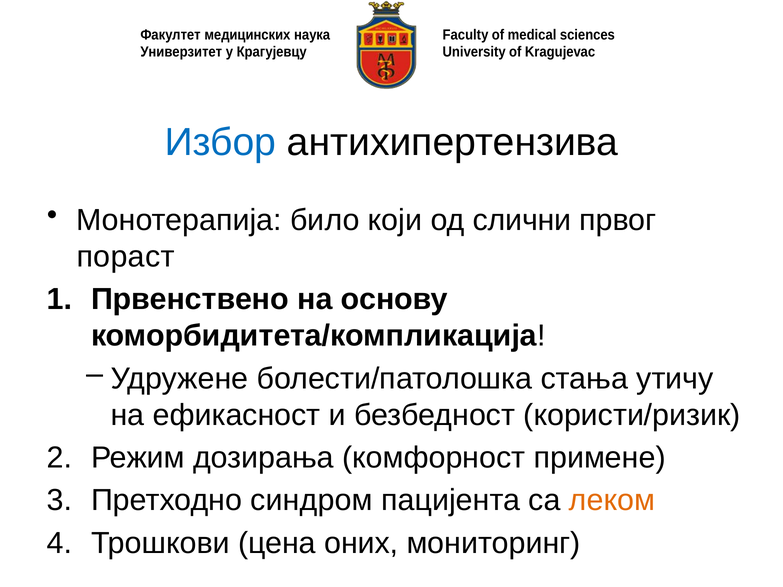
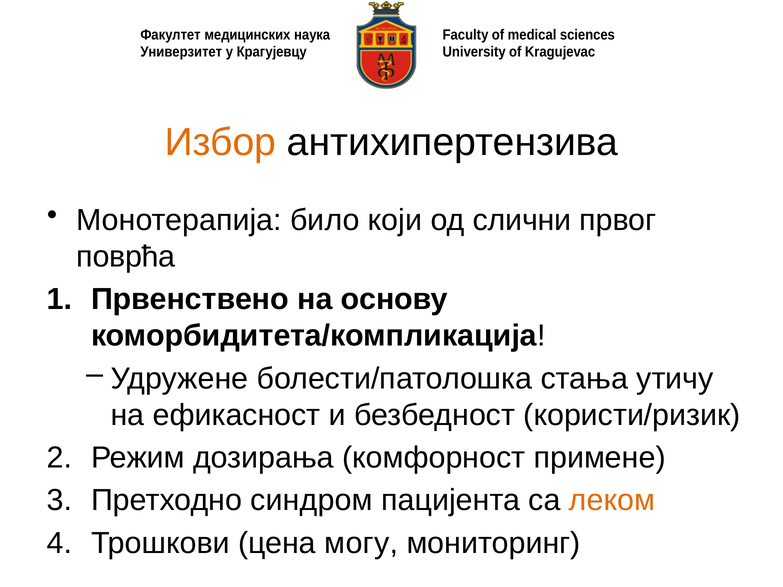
Избор colour: blue -> orange (220, 143)
пораст: пораст -> поврћа (126, 257)
оних: оних -> могу (361, 543)
